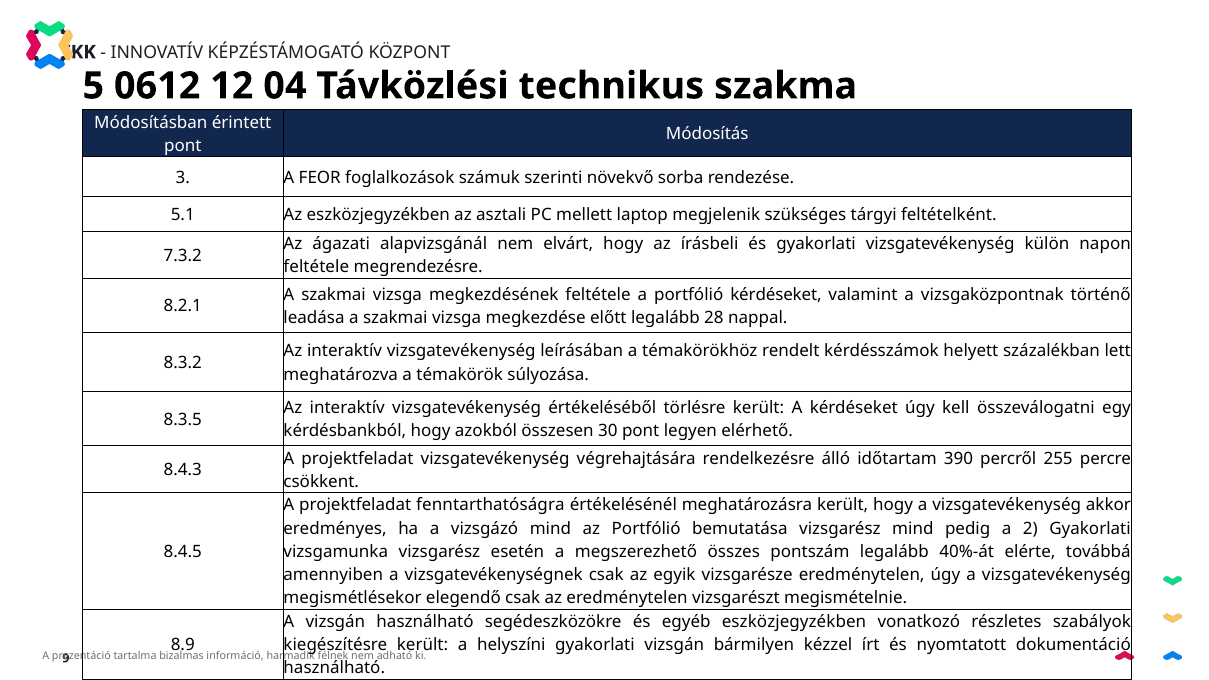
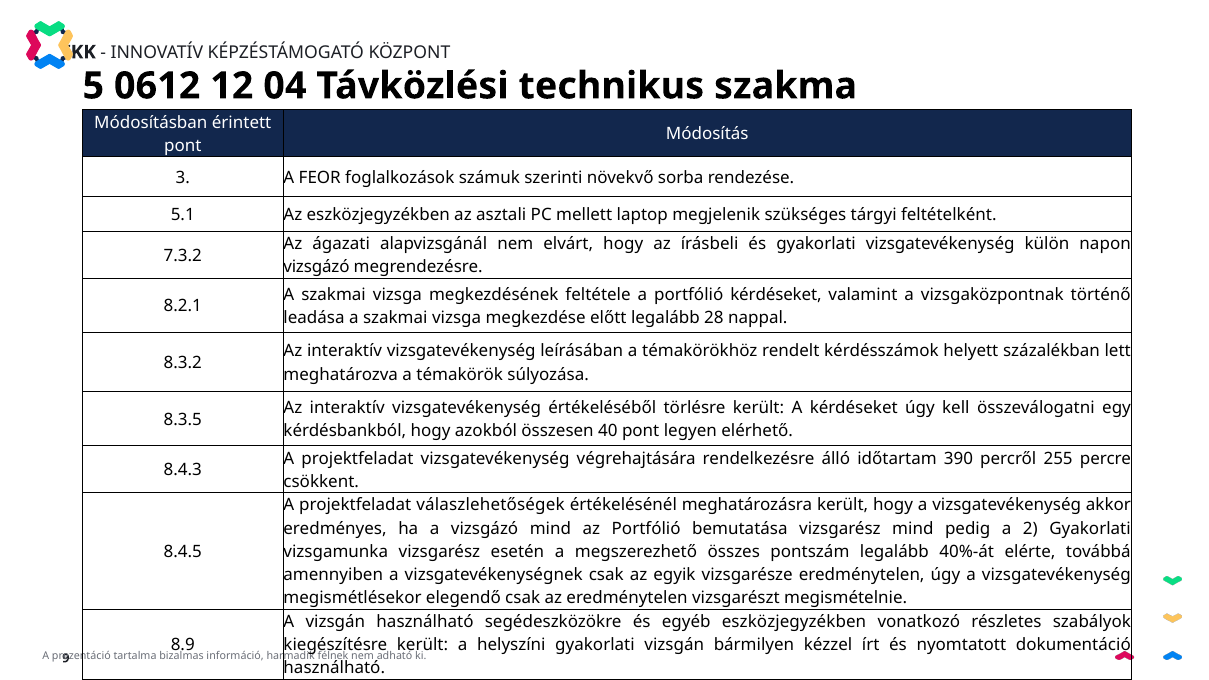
feltétele: feltétele -> vizsgázó (316, 267)
30: 30 -> 40 (608, 431)
fenntarthatóságra: fenntarthatóságra -> válaszlehetőségek (490, 505)
